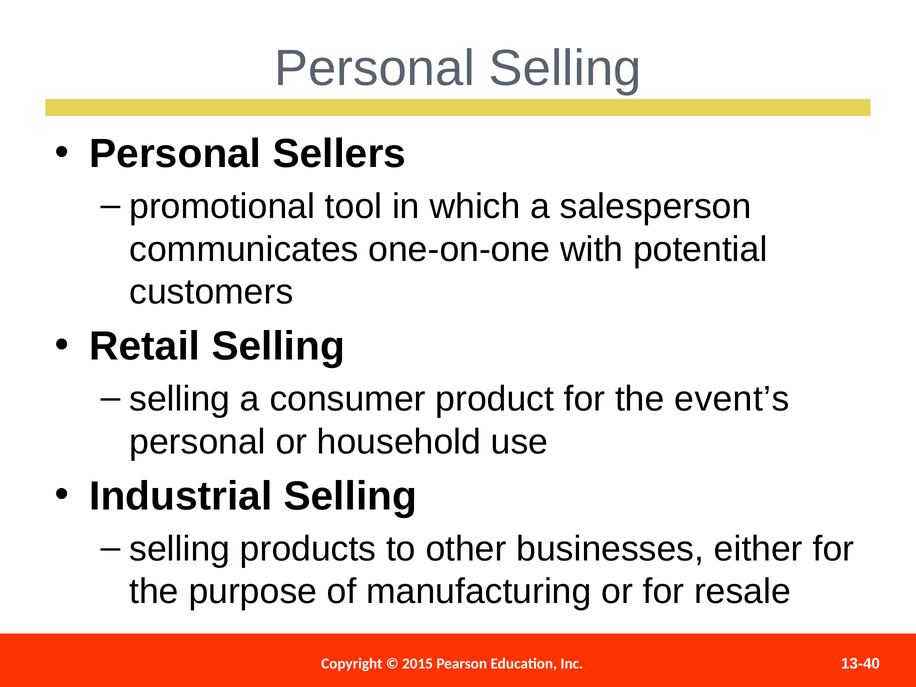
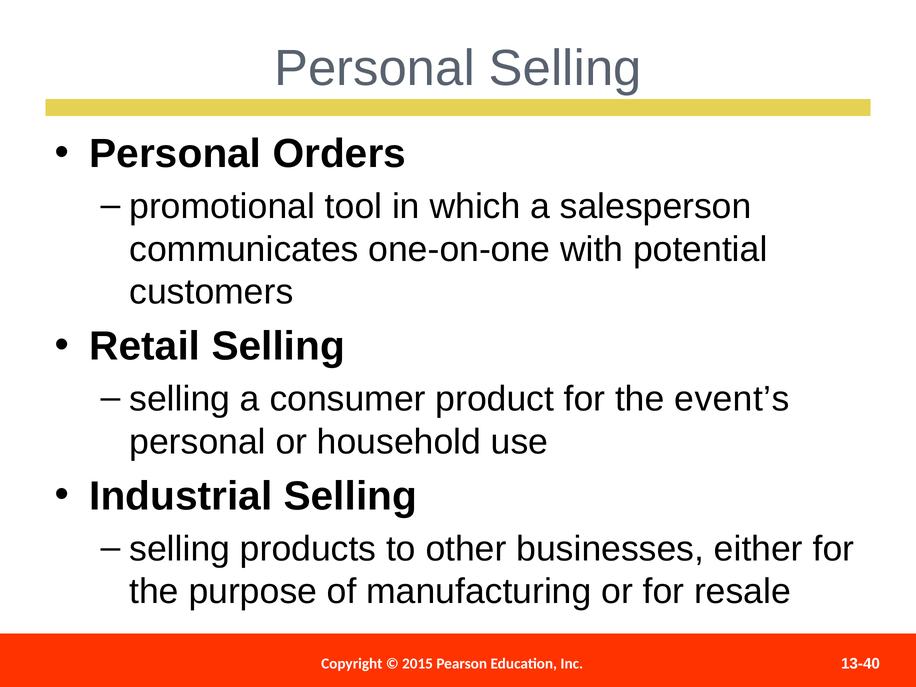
Sellers: Sellers -> Orders (339, 154)
